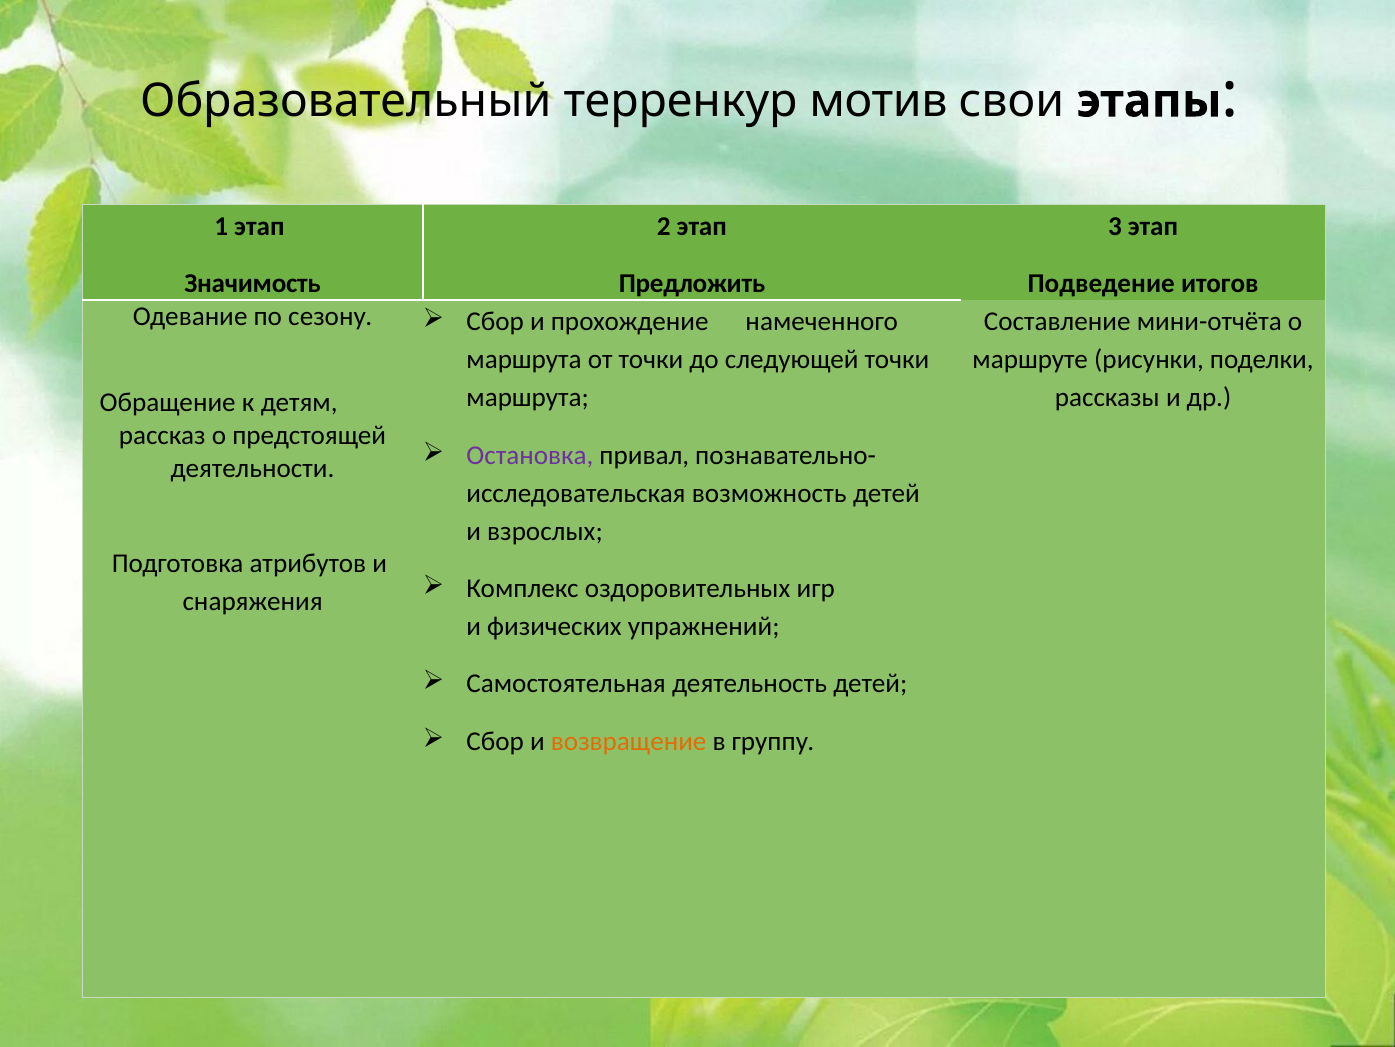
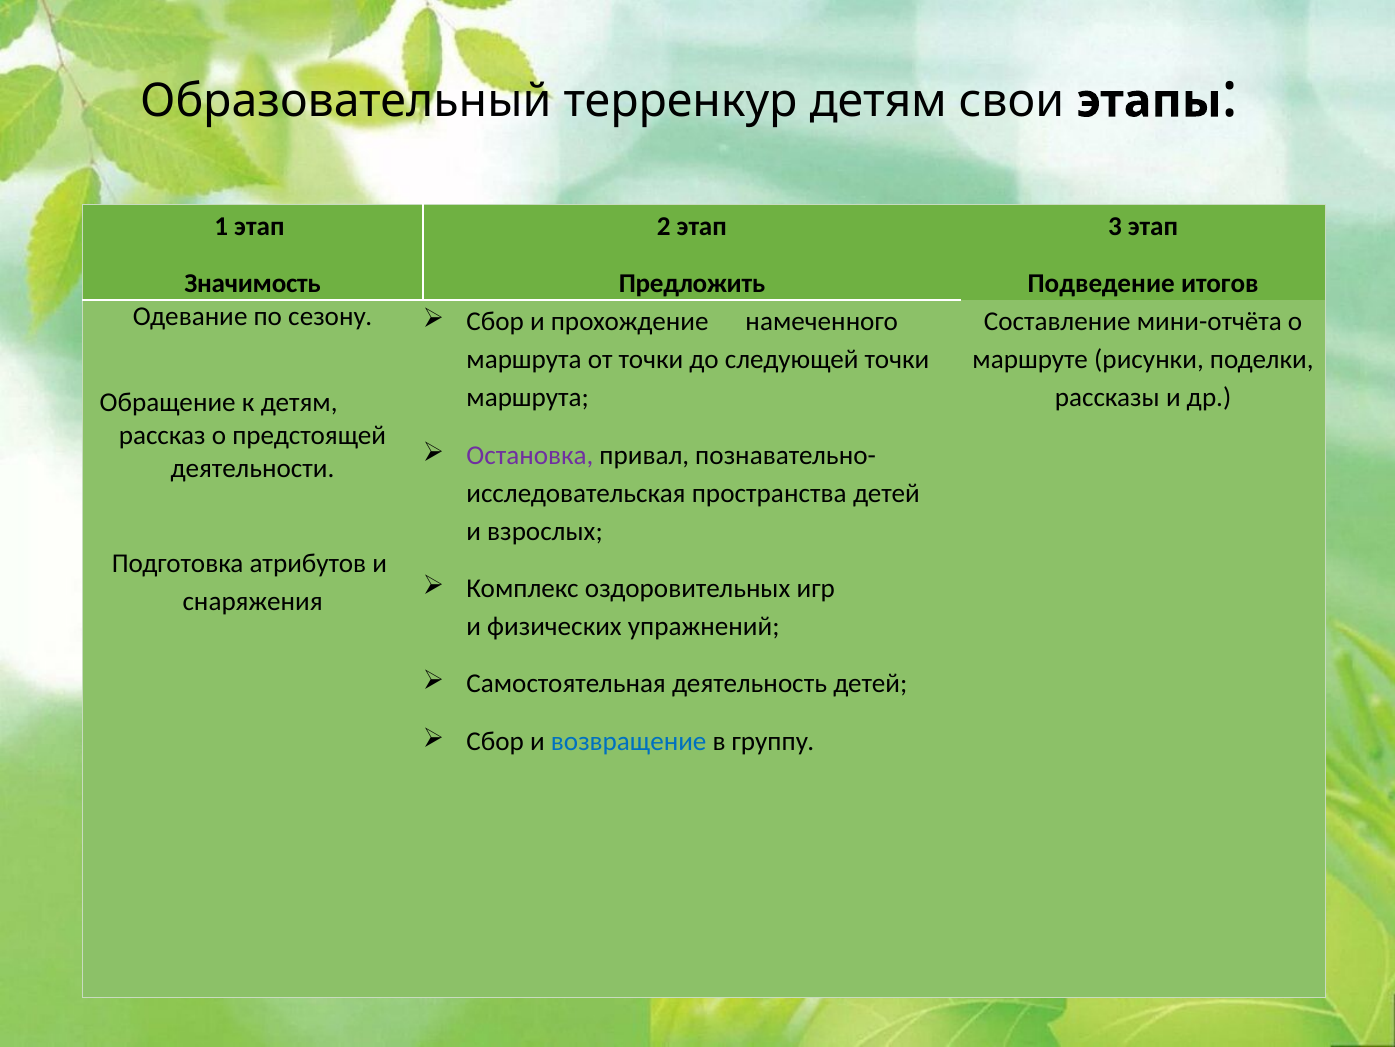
терренкур мотив: мотив -> детям (878, 101)
возможность: возможность -> пространства (769, 493)
возвращение colour: orange -> blue (629, 741)
